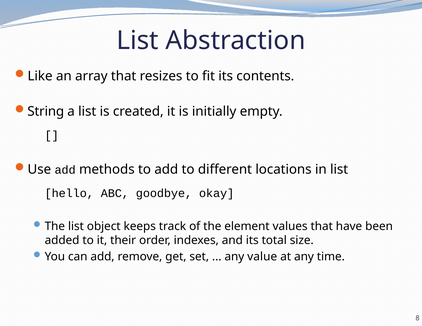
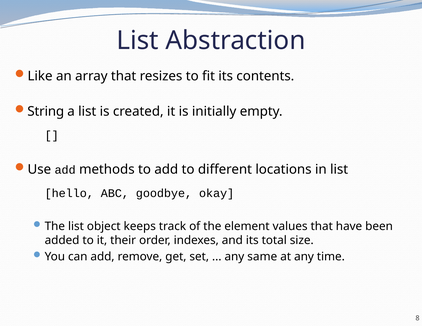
value: value -> same (262, 257)
